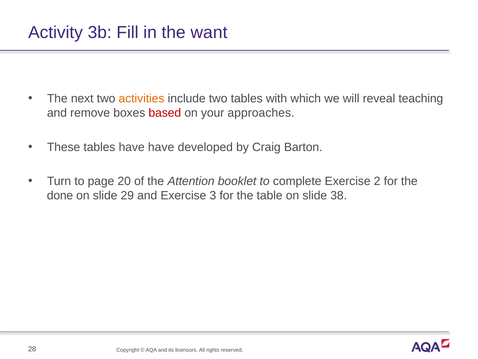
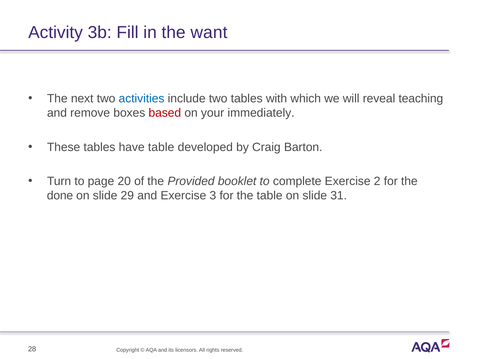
activities colour: orange -> blue (142, 99)
approaches: approaches -> immediately (261, 113)
have have: have -> table (161, 147)
Attention: Attention -> Provided (191, 181)
38: 38 -> 31 (339, 195)
